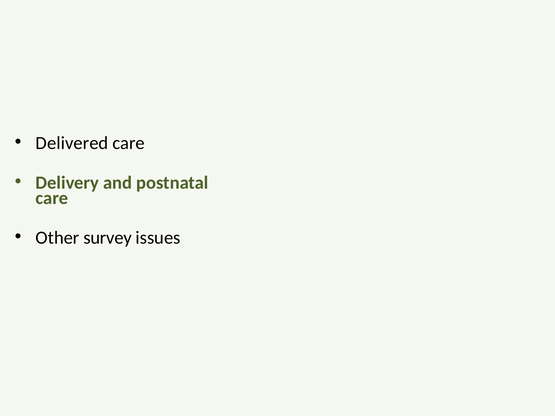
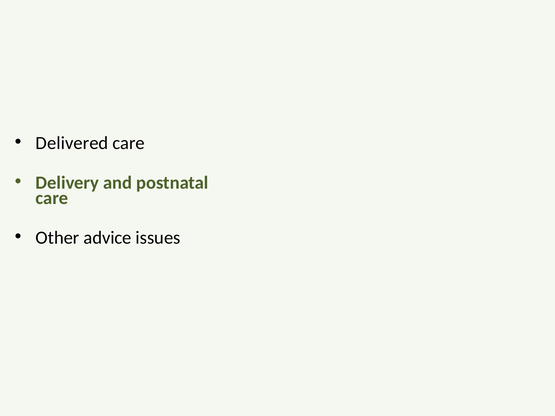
survey: survey -> advice (108, 238)
